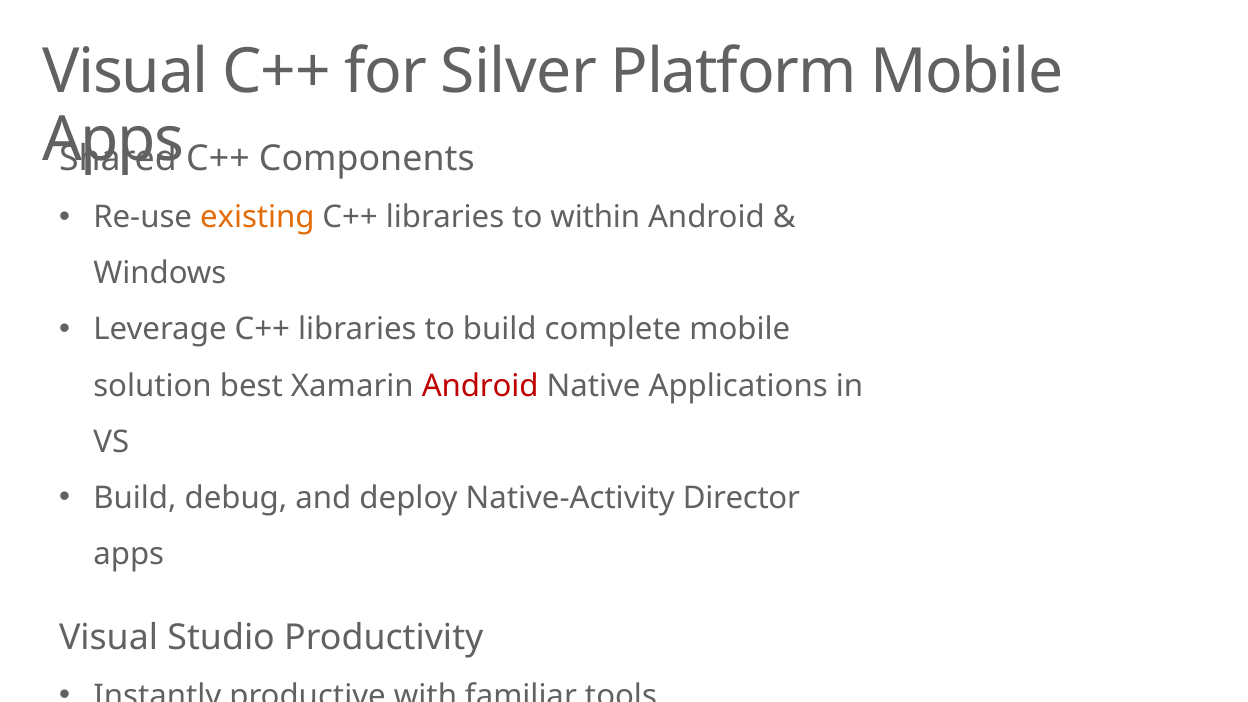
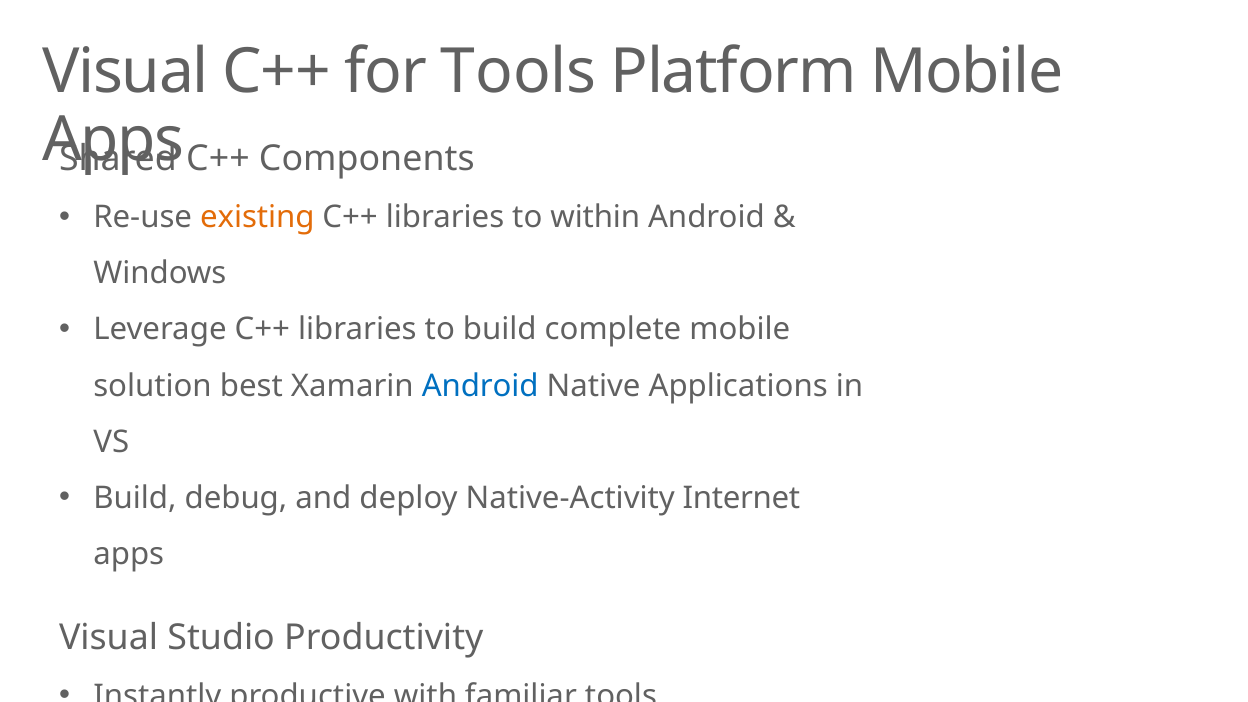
for Silver: Silver -> Tools (519, 72)
Android colour: red -> blue (480, 386)
Director: Director -> Internet (741, 498)
